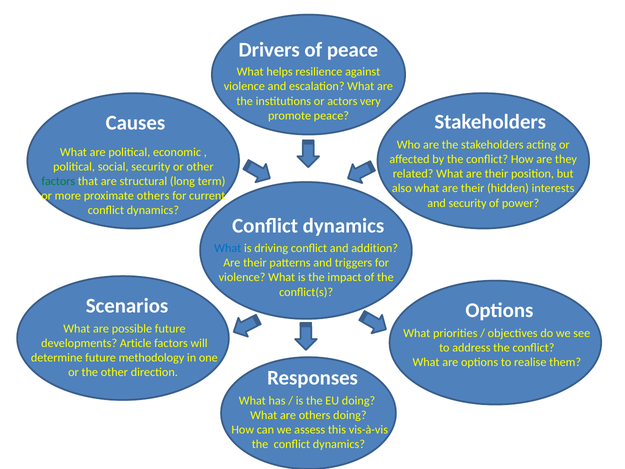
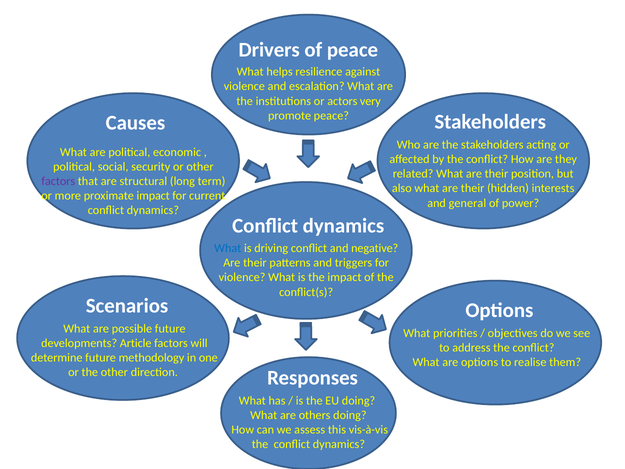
factors colour: green -> purple (58, 181)
proximate others: others -> impact (153, 196)
and security: security -> general (467, 203)
addition: addition -> negative (375, 248)
